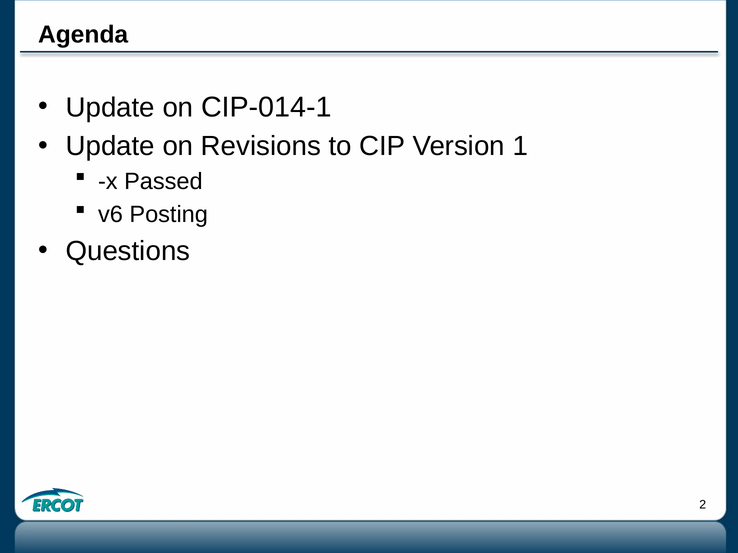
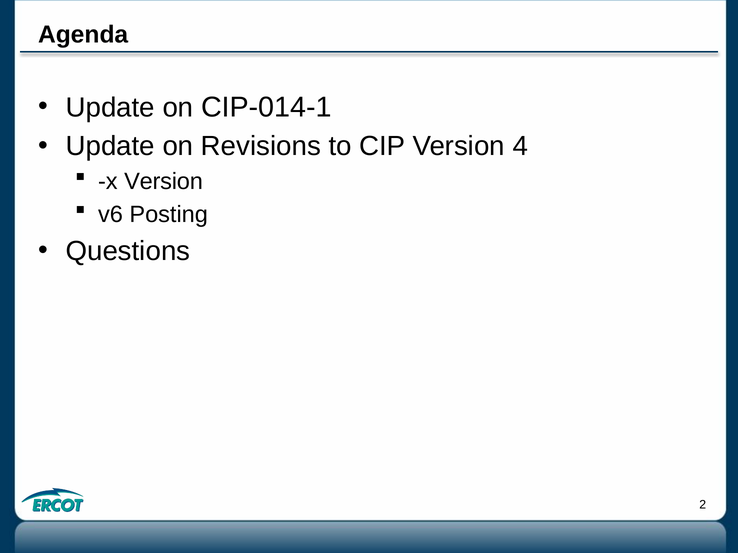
1: 1 -> 4 (520, 146)
x Passed: Passed -> Version (164, 182)
